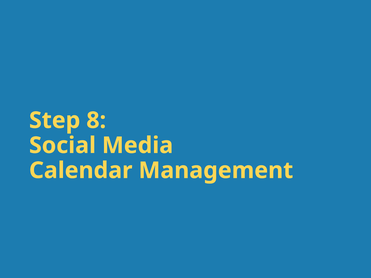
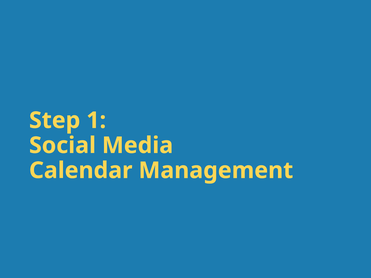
8: 8 -> 1 (96, 120)
